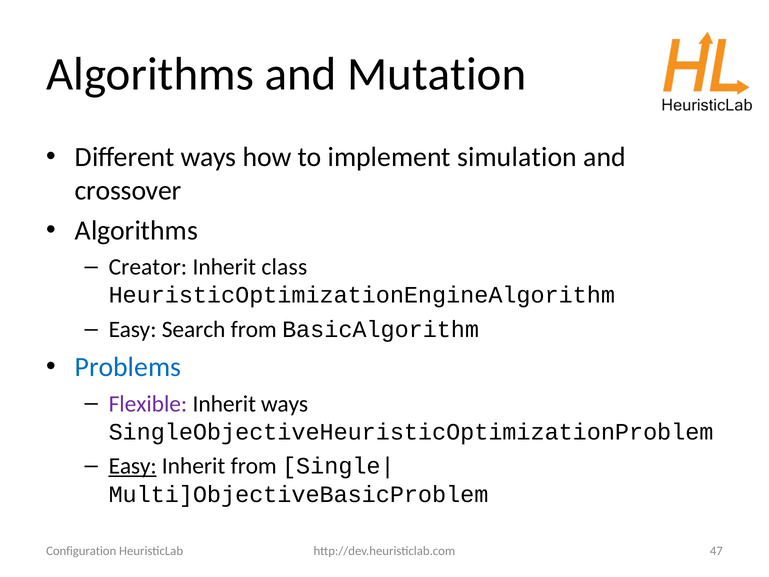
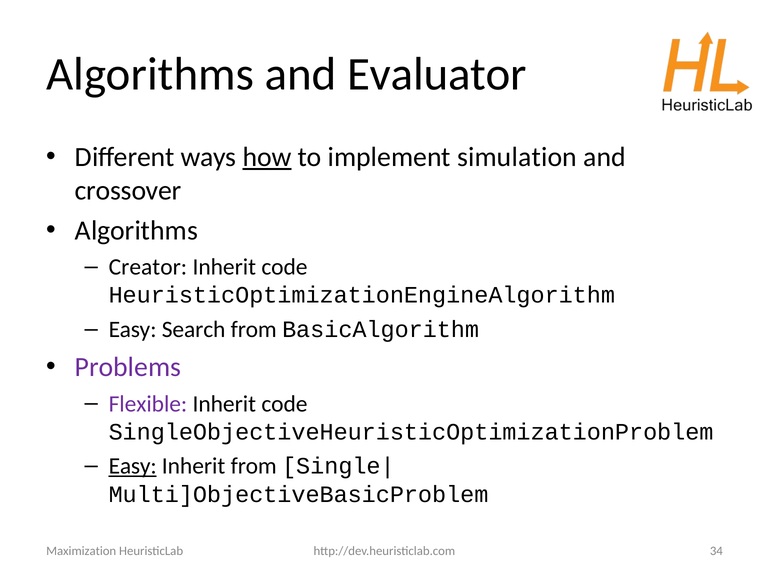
Mutation: Mutation -> Evaluator (437, 74)
how underline: none -> present (267, 157)
class: class -> code (284, 267)
Problems colour: blue -> purple (128, 367)
ways: ways -> code (284, 404)
47: 47 -> 34 (716, 551)
Configuration: Configuration -> Maximization (81, 551)
